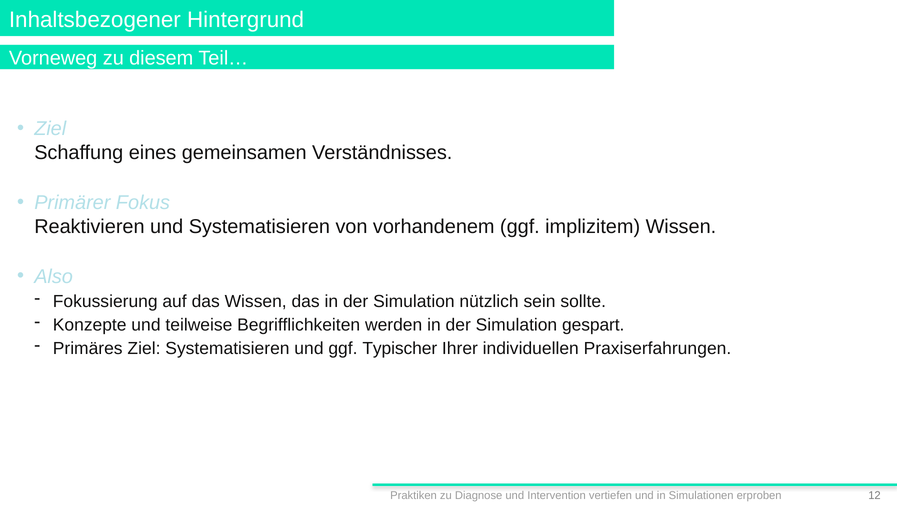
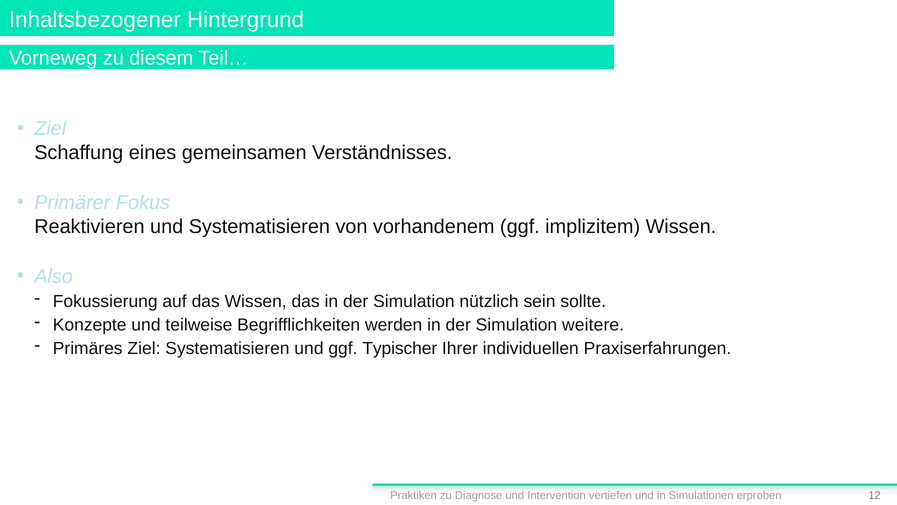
gespart: gespart -> weitere (593, 325)
